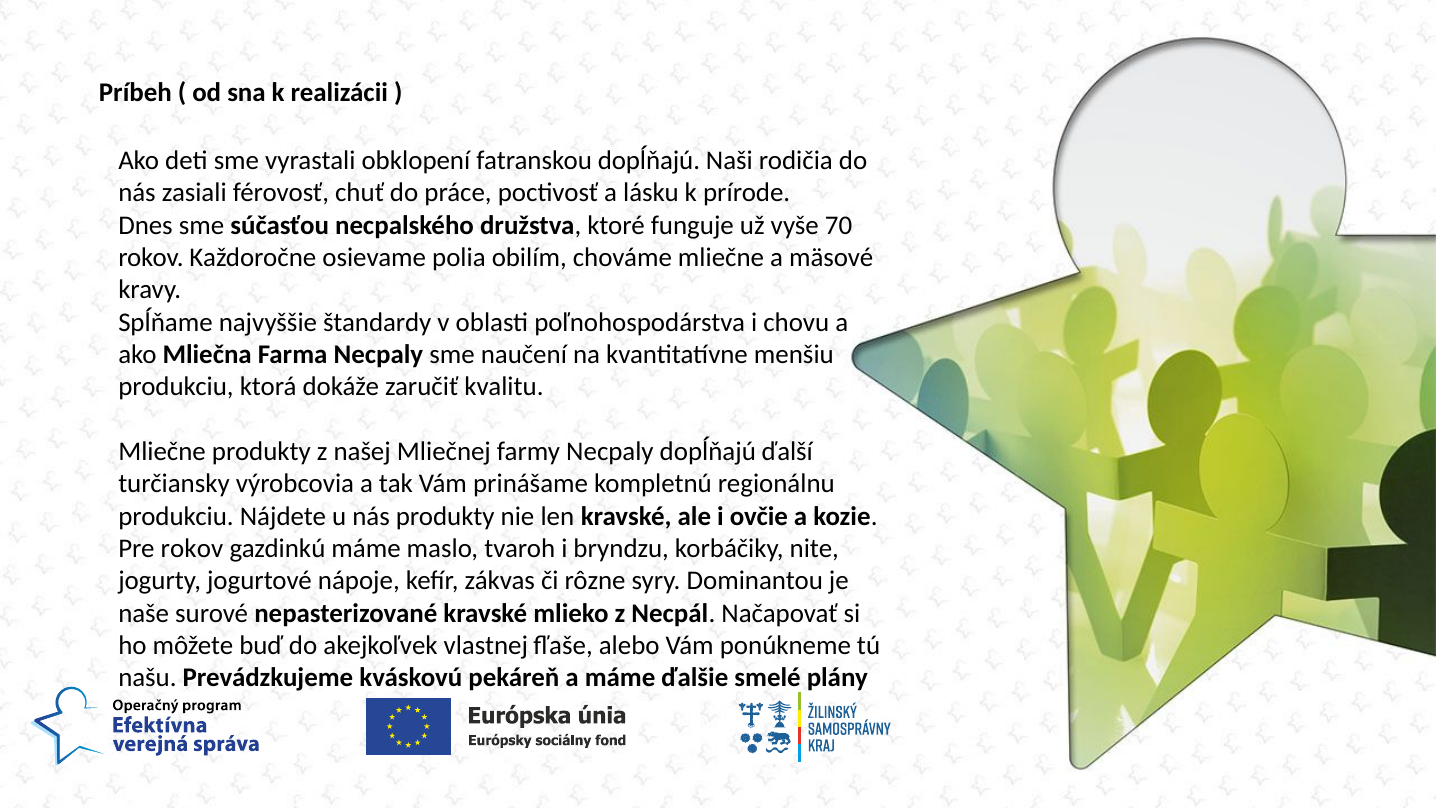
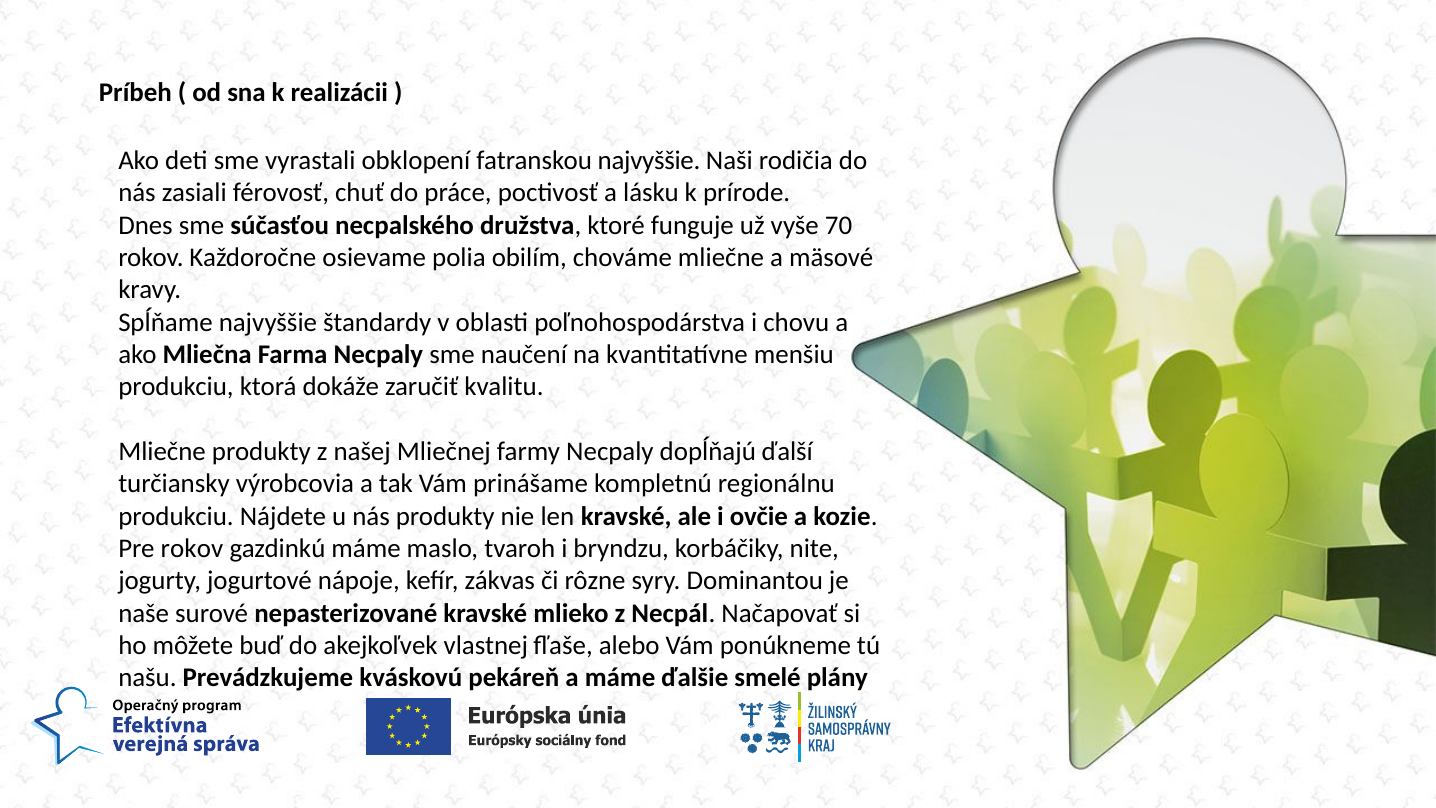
fatranskou dopĺňajú: dopĺňajú -> najvyššie (649, 161)
